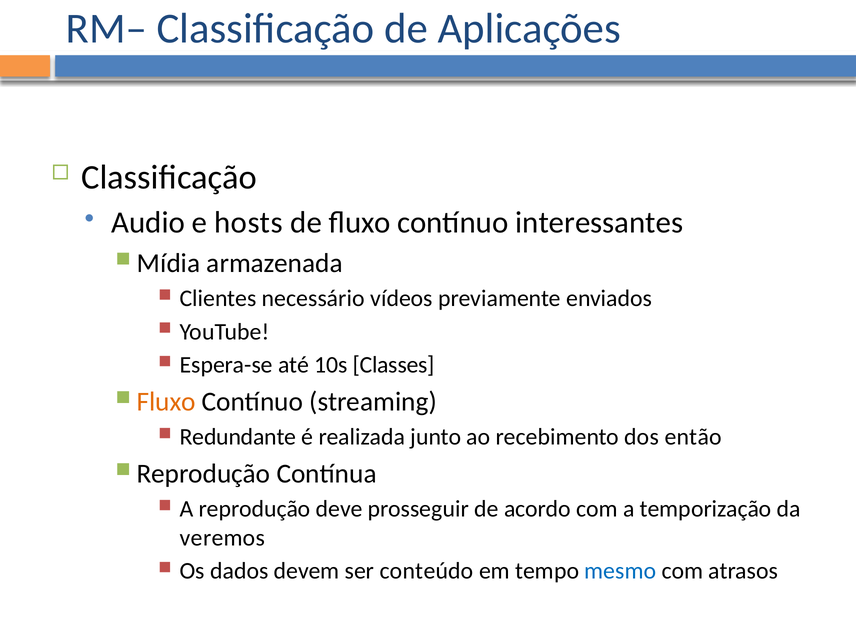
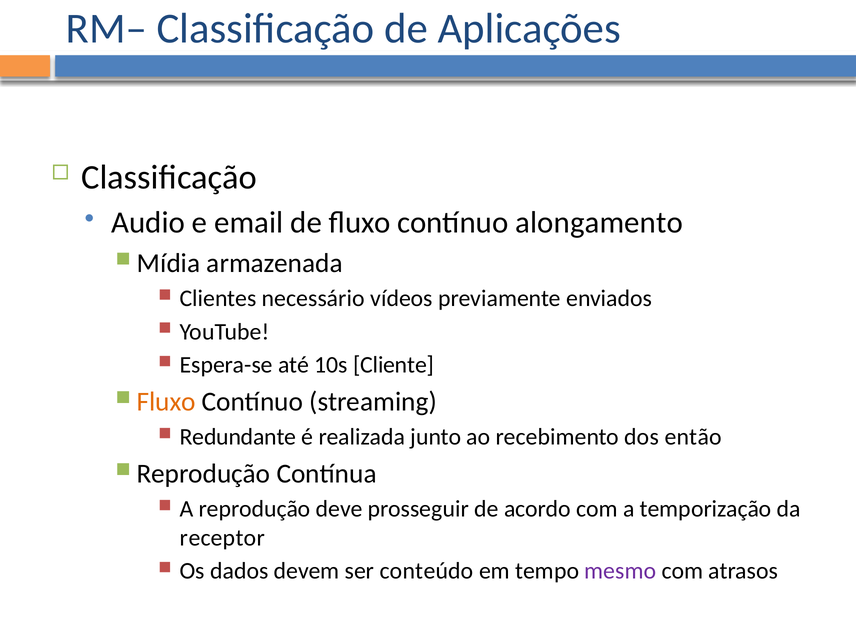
hosts: hosts -> email (249, 223)
interessantes: interessantes -> alongamento (599, 223)
Classes: Classes -> Cliente (394, 365)
veremos: veremos -> receptor (222, 538)
mesmo colour: blue -> purple (620, 571)
